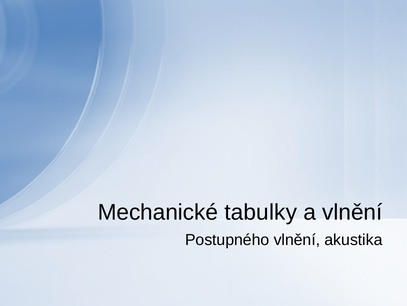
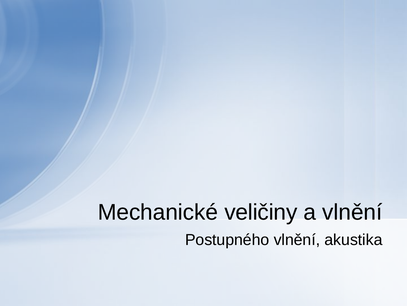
tabulky: tabulky -> veličiny (261, 212)
